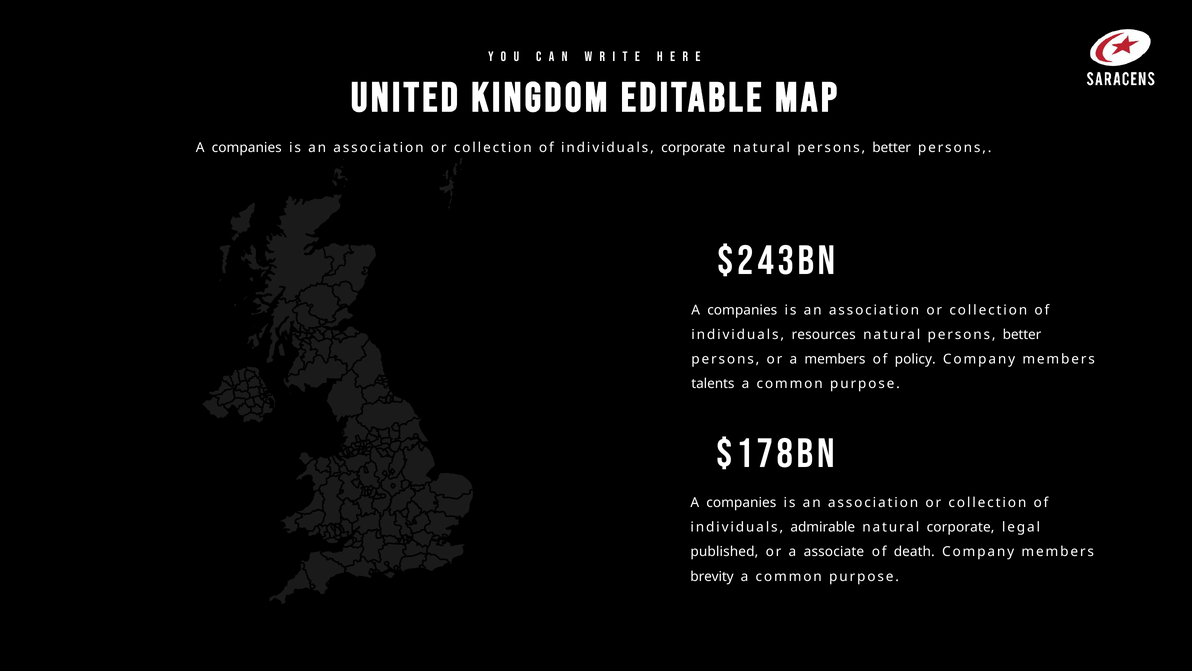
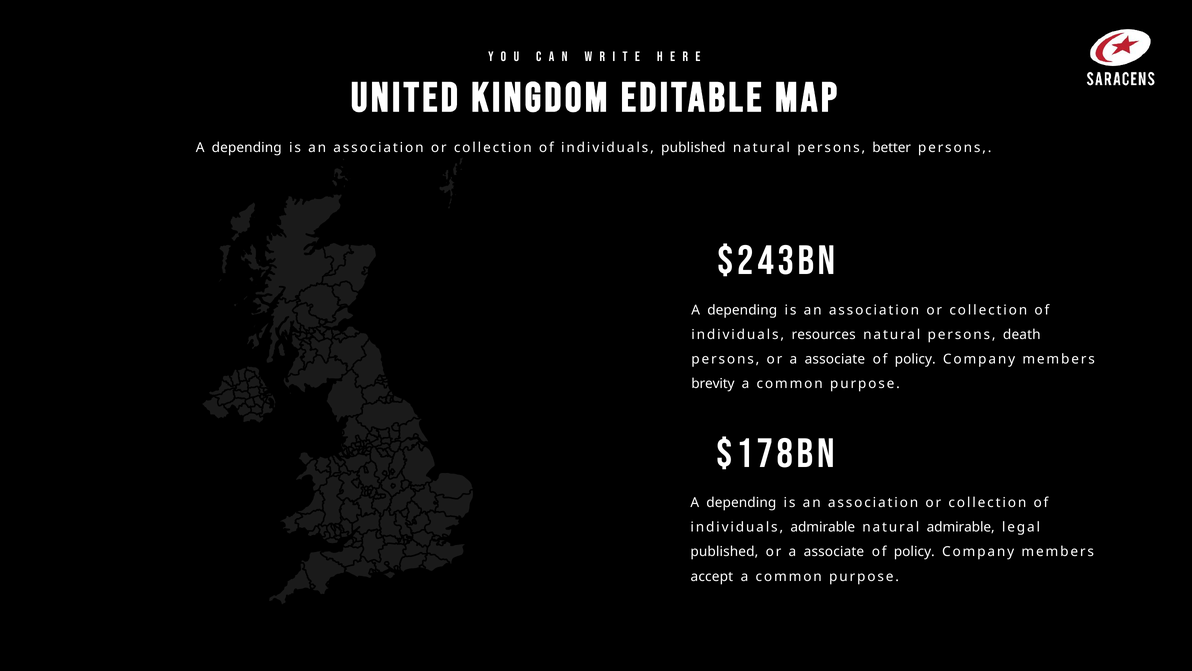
companies: companies -> depending (247, 148)
individuals corporate: corporate -> published (693, 148)
companies: companies -> depending (742, 310)
better: better -> death (1022, 335)
persons or a members: members -> associate (835, 359)
talents: talents -> brevity (713, 384)
companies: companies -> depending (741, 503)
natural corporate: corporate -> admirable (961, 527)
death: death -> policy (914, 552)
brevity: brevity -> accept (712, 576)
